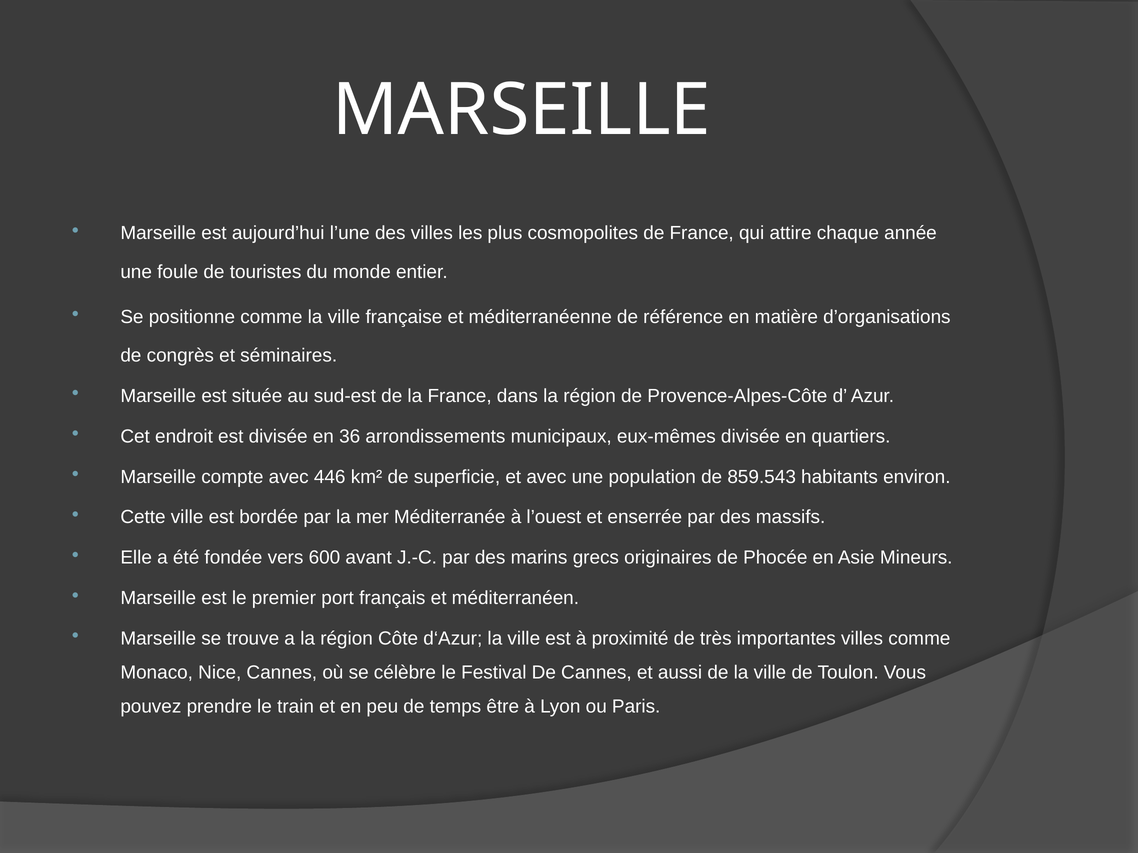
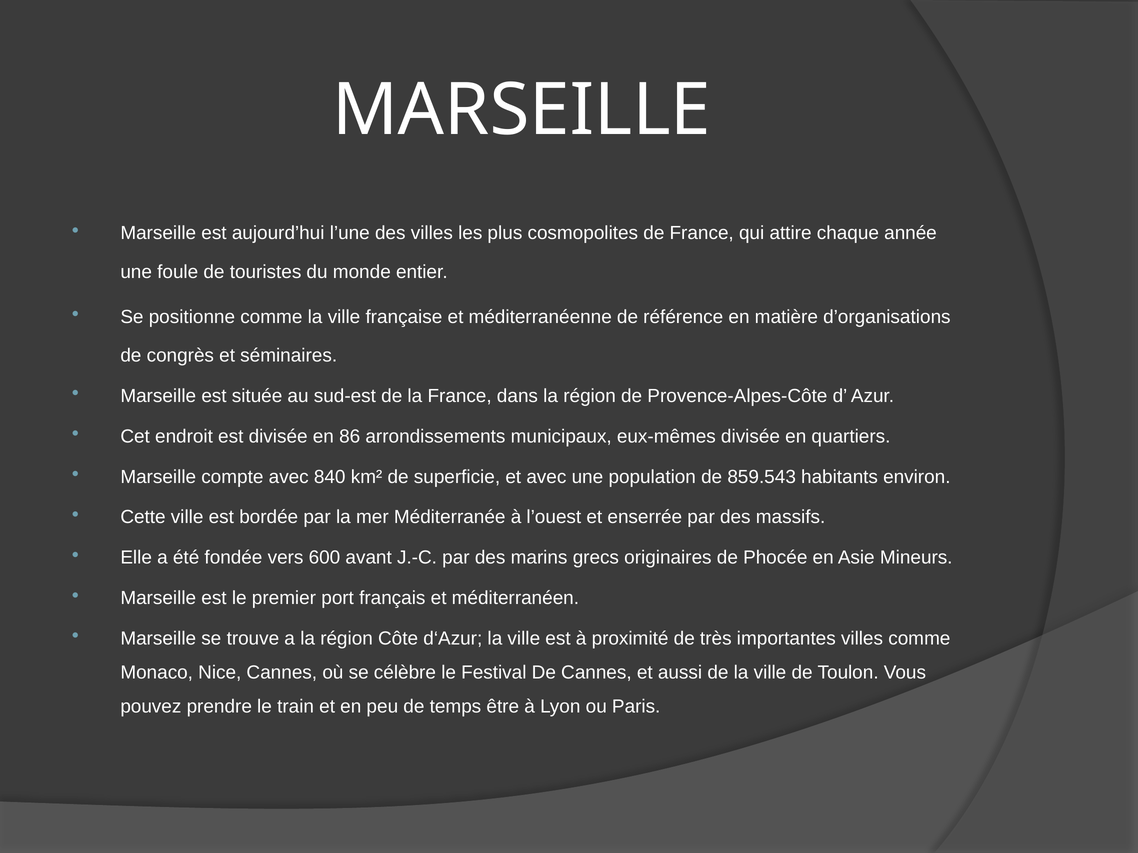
36: 36 -> 86 (350, 437)
446: 446 -> 840 (330, 477)
